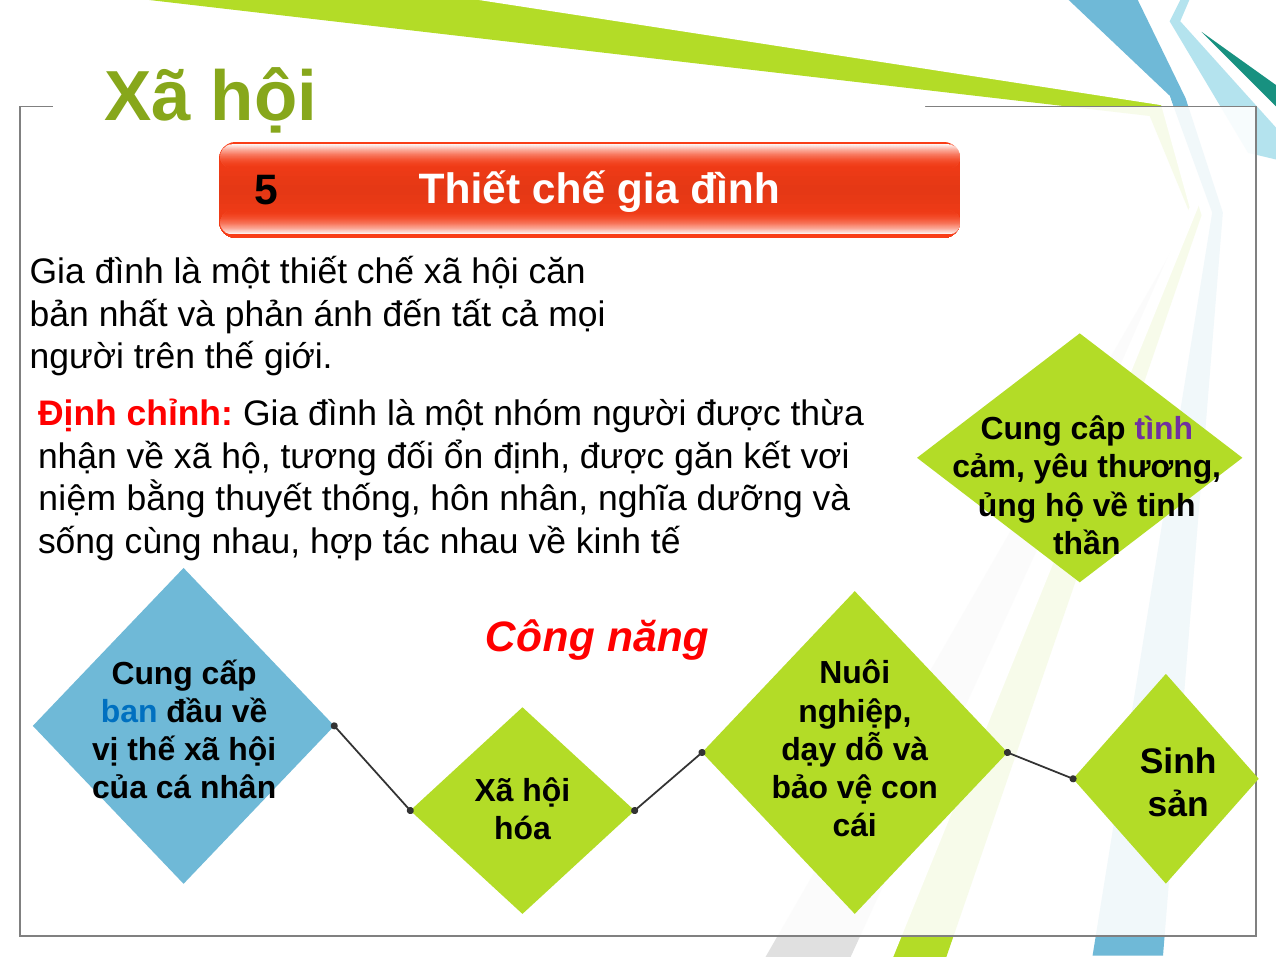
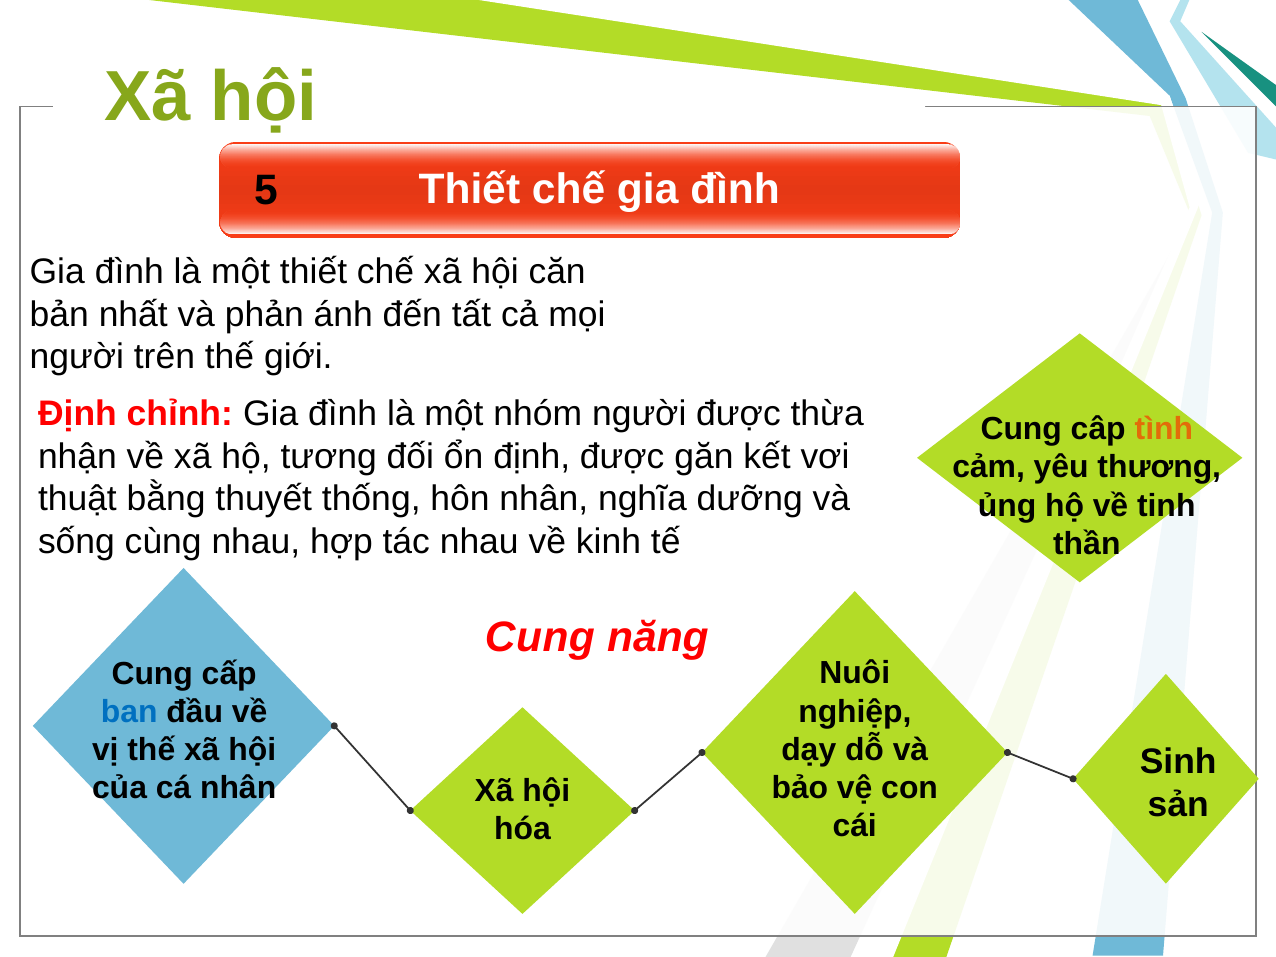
tình colour: purple -> orange (1164, 429)
niệm: niệm -> thuật (77, 499)
Công: Công -> Cung (540, 637)
